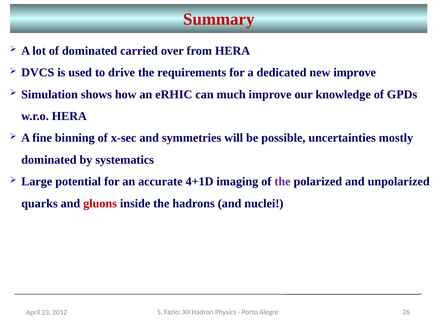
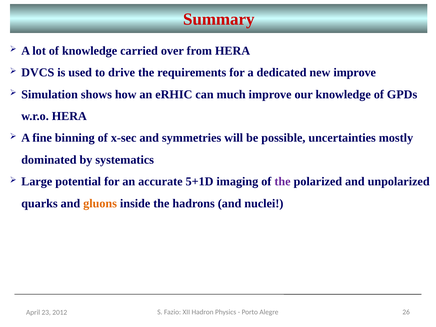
of dominated: dominated -> knowledge (90, 51)
4+1D: 4+1D -> 5+1D (200, 182)
gluons colour: red -> orange (100, 203)
